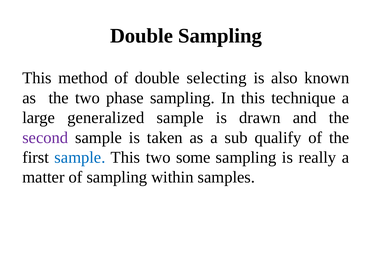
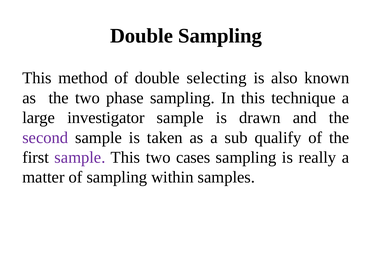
generalized: generalized -> investigator (106, 118)
sample colour: blue -> purple (80, 157)
some: some -> cases (193, 157)
